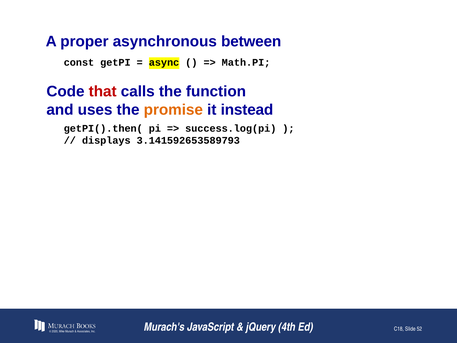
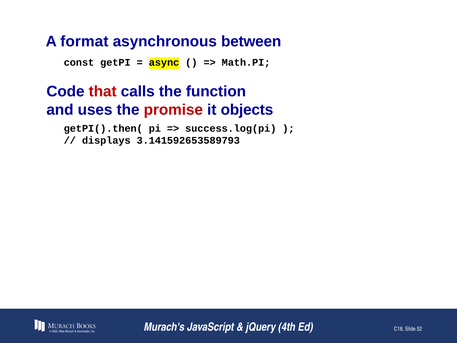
proper: proper -> format (84, 42)
promise colour: orange -> red (173, 110)
instead: instead -> objects (247, 110)
